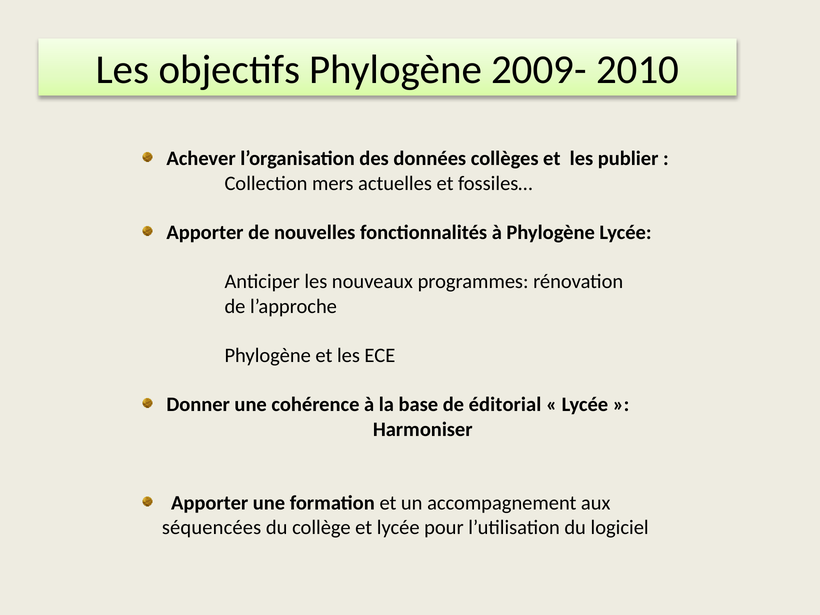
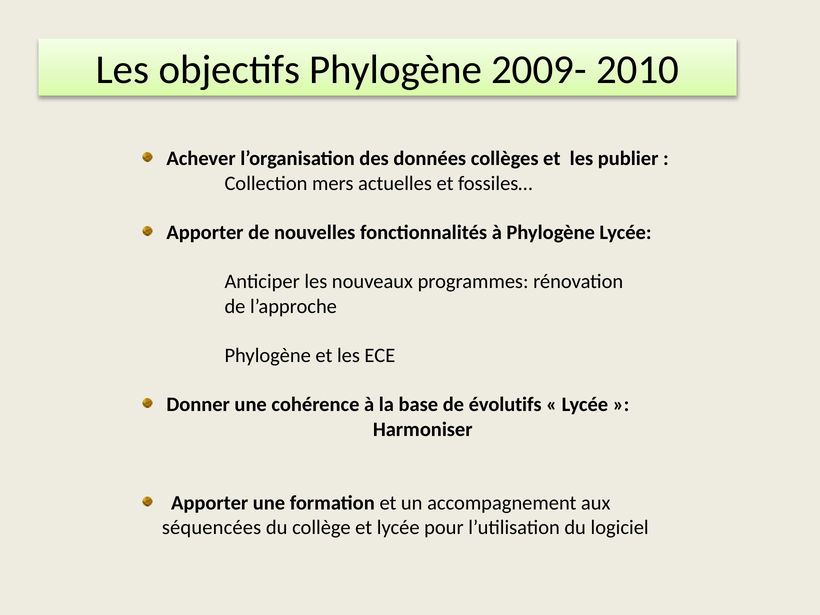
éditorial: éditorial -> évolutifs (505, 405)
